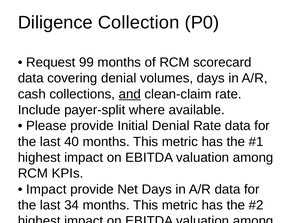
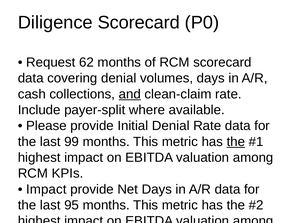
Diligence Collection: Collection -> Scorecard (139, 23)
99: 99 -> 62 (87, 62)
40: 40 -> 99 (72, 142)
the underline: none -> present (236, 142)
34: 34 -> 95 (72, 206)
